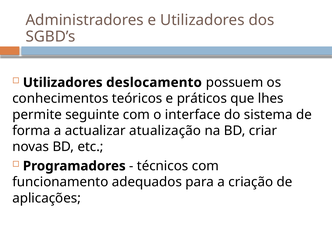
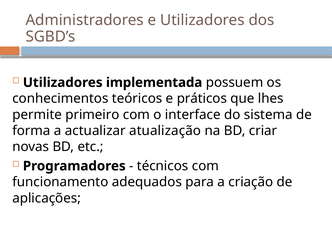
deslocamento: deslocamento -> implementada (154, 83)
seguinte: seguinte -> primeiro (92, 115)
